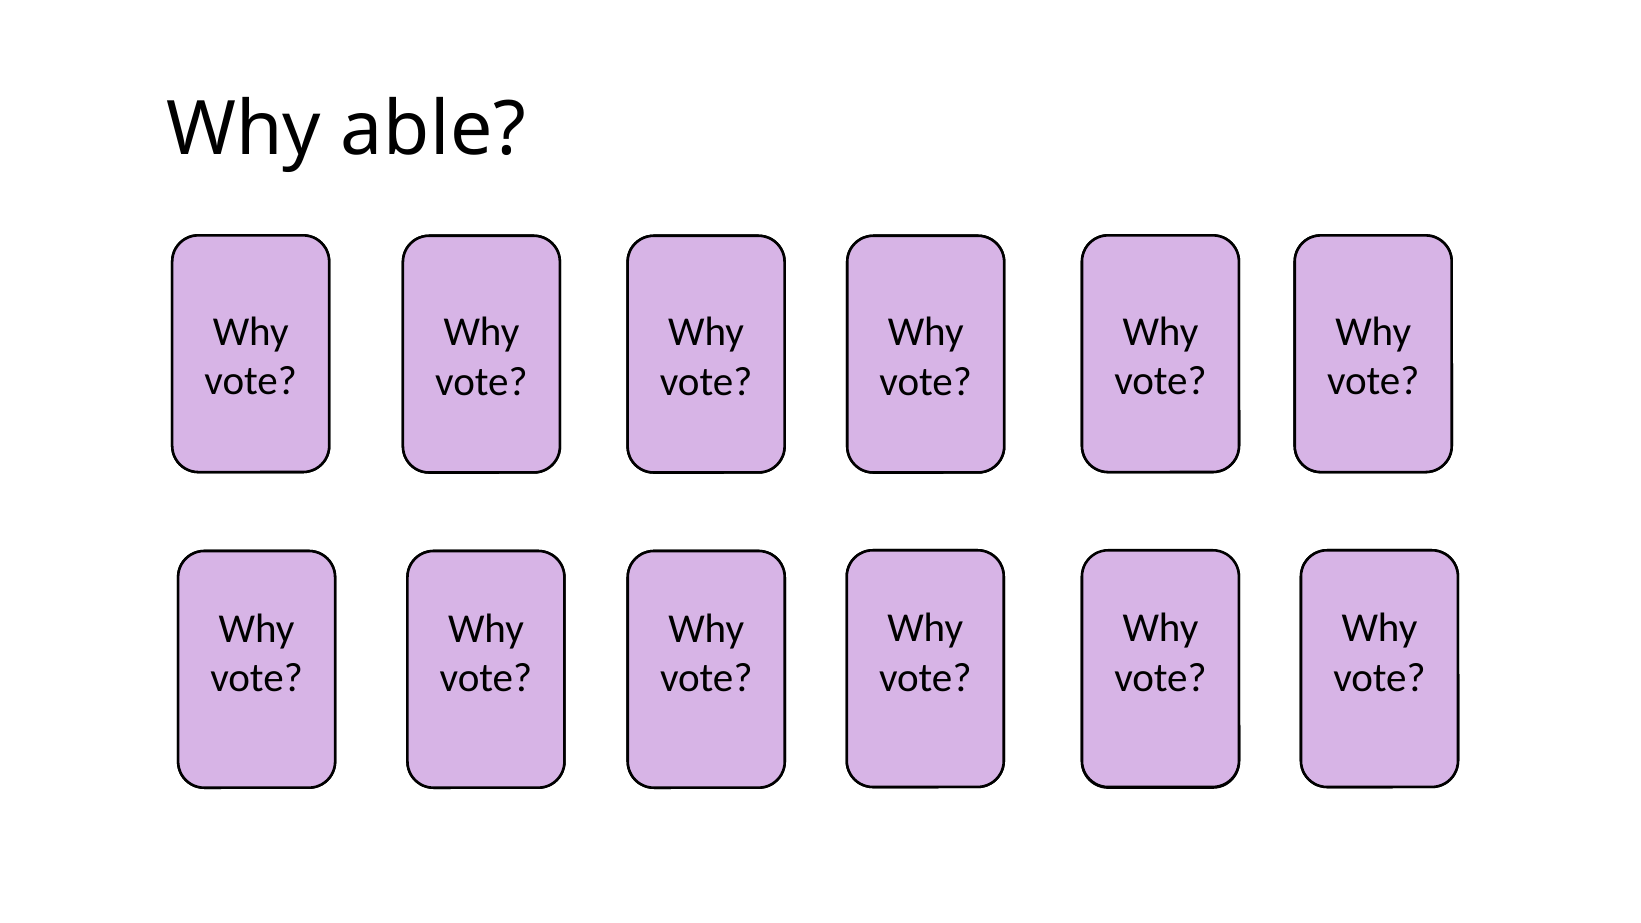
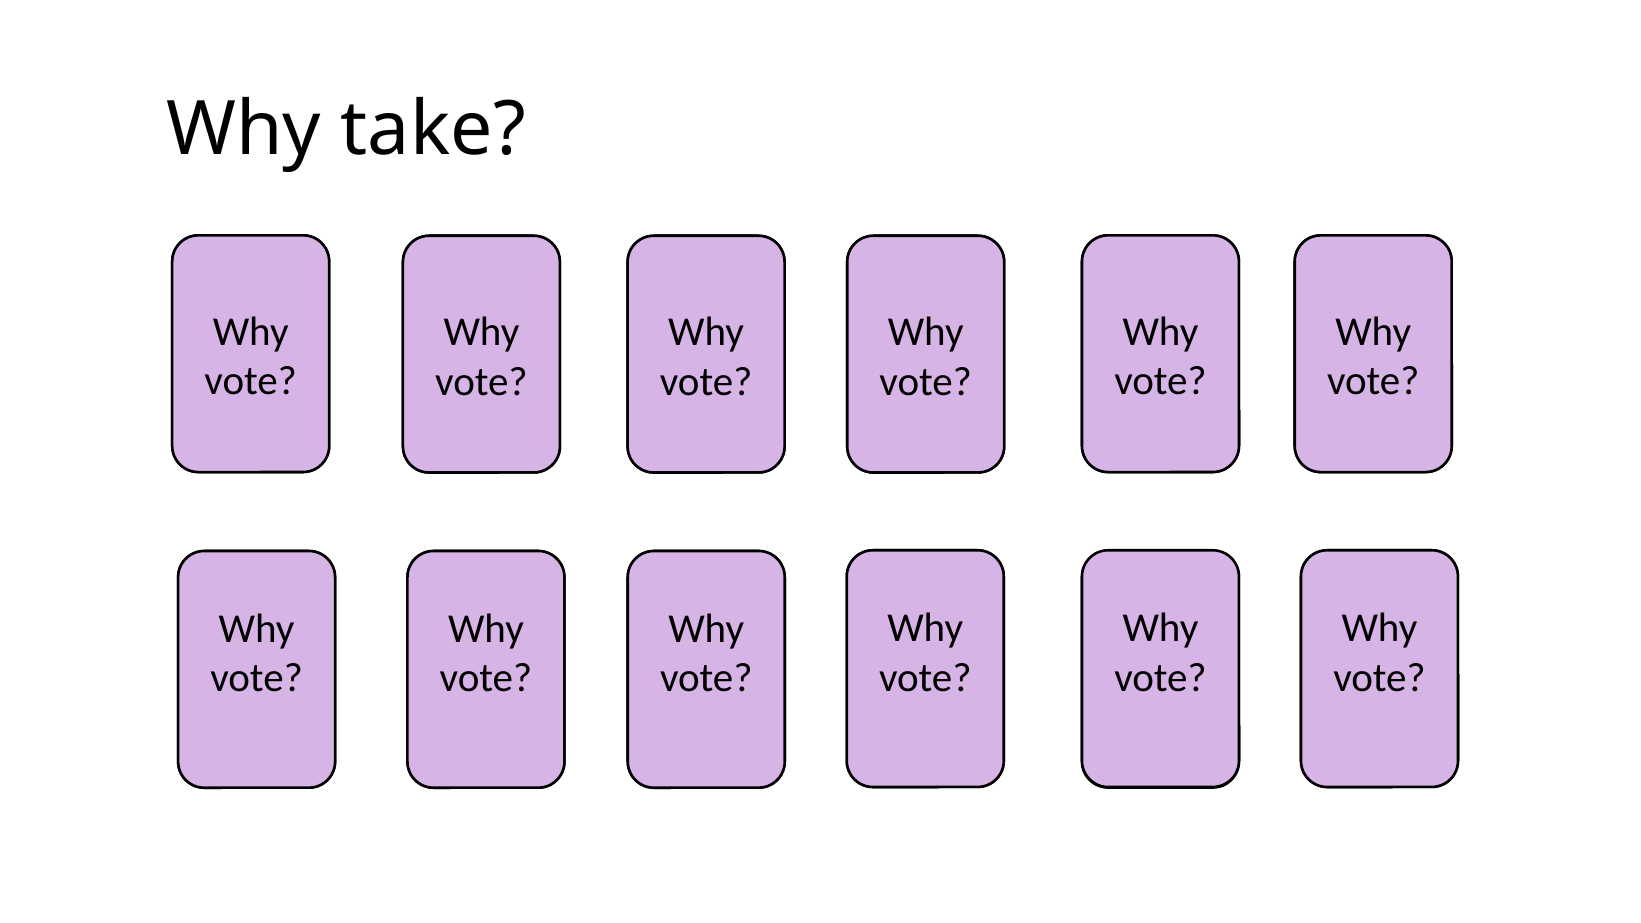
Why able: able -> take (433, 130)
